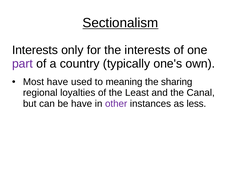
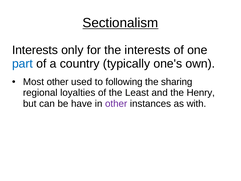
part colour: purple -> blue (22, 63)
Most have: have -> other (58, 82)
meaning: meaning -> following (124, 82)
Canal: Canal -> Henry (201, 93)
less: less -> with (196, 103)
